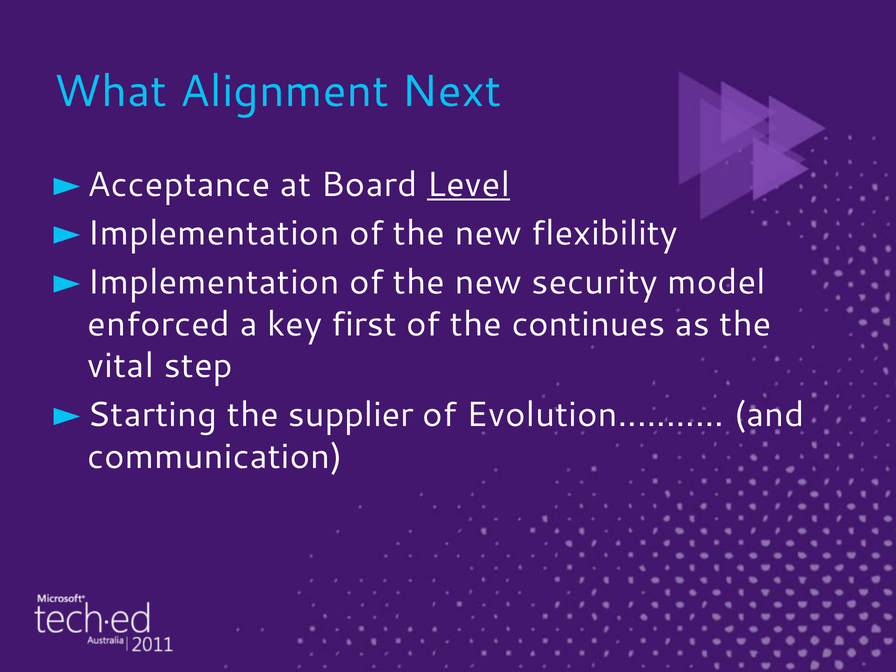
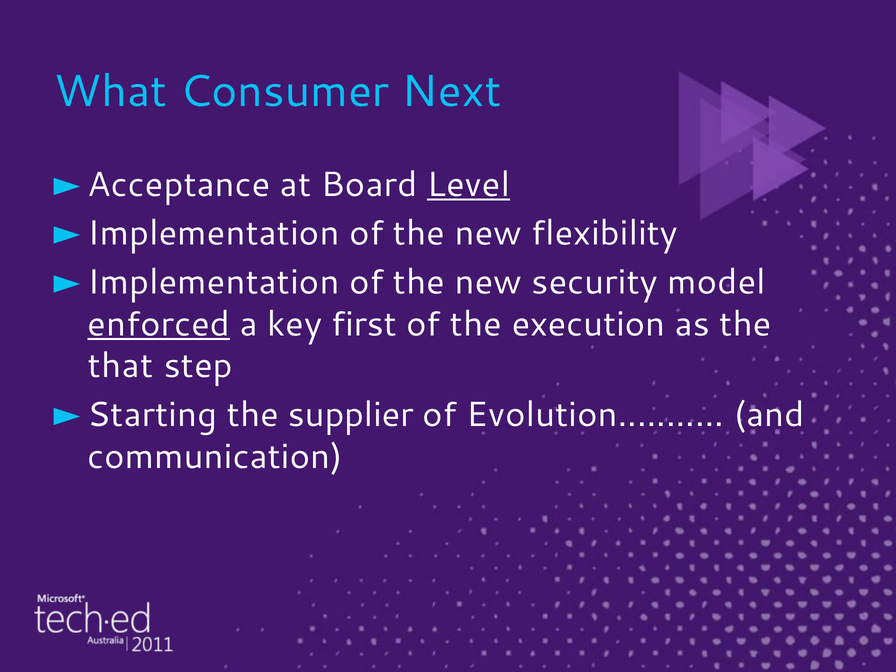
Alignment: Alignment -> Consumer (285, 92)
enforced underline: none -> present (159, 324)
continues: continues -> execution (588, 324)
vital: vital -> that (121, 366)
